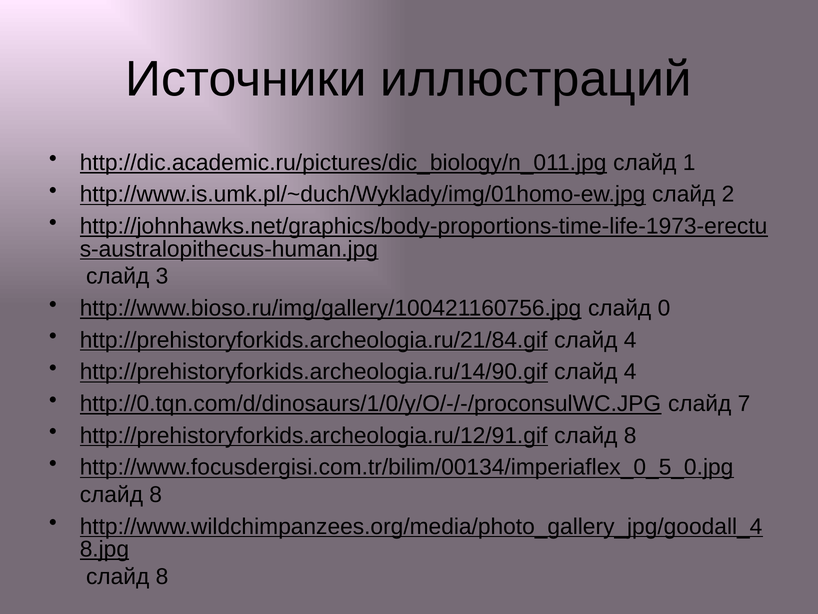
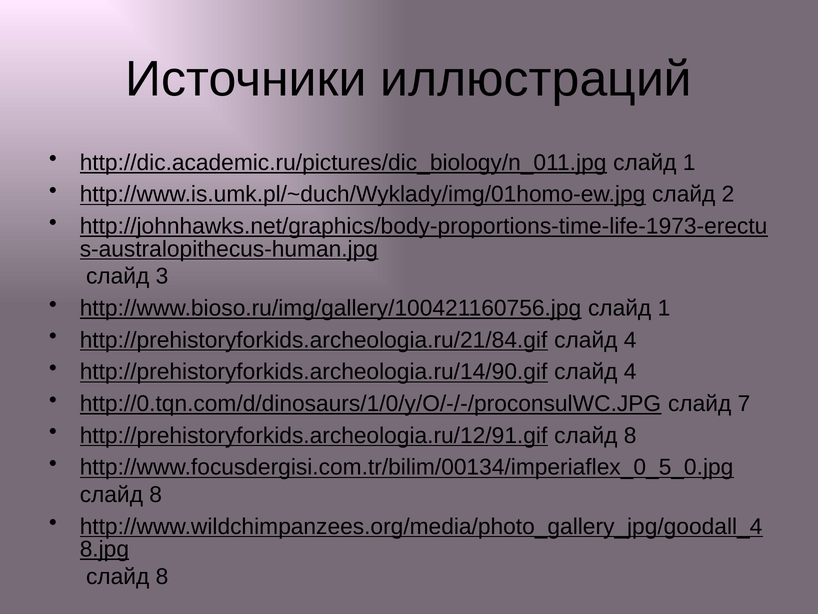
http://www.bioso.ru/img/gallery/100421160756.jpg слайд 0: 0 -> 1 (664, 308)
